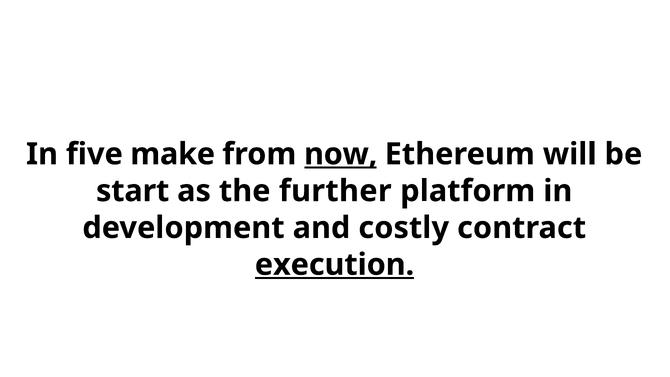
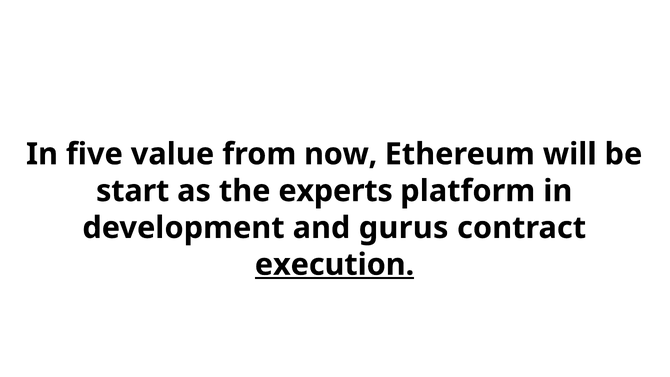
make: make -> value (173, 154)
now underline: present -> none (341, 154)
further: further -> experts (336, 191)
costly: costly -> gurus (404, 228)
